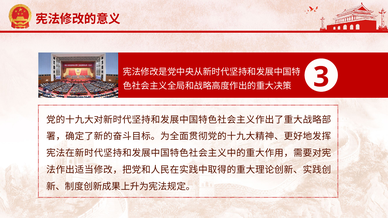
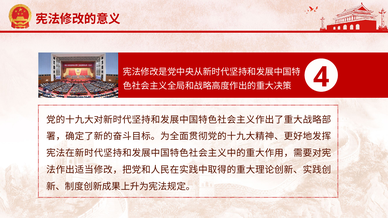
3: 3 -> 4 (321, 77)
